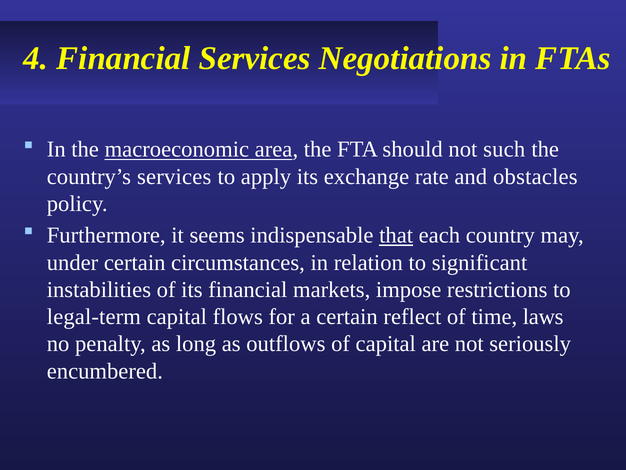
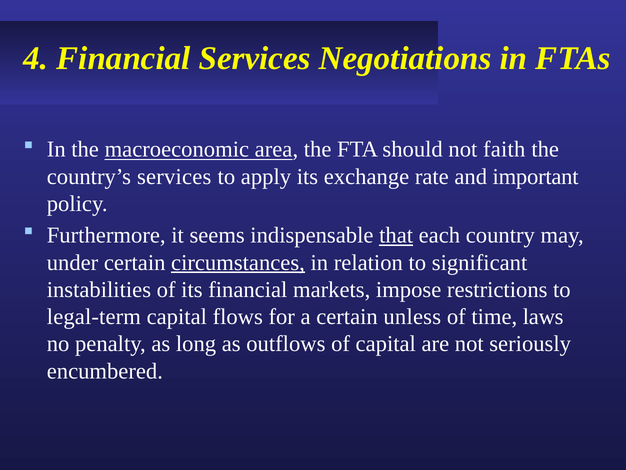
such: such -> faith (504, 149)
obstacles: obstacles -> important (536, 176)
circumstances underline: none -> present (238, 262)
reflect: reflect -> unless (412, 317)
